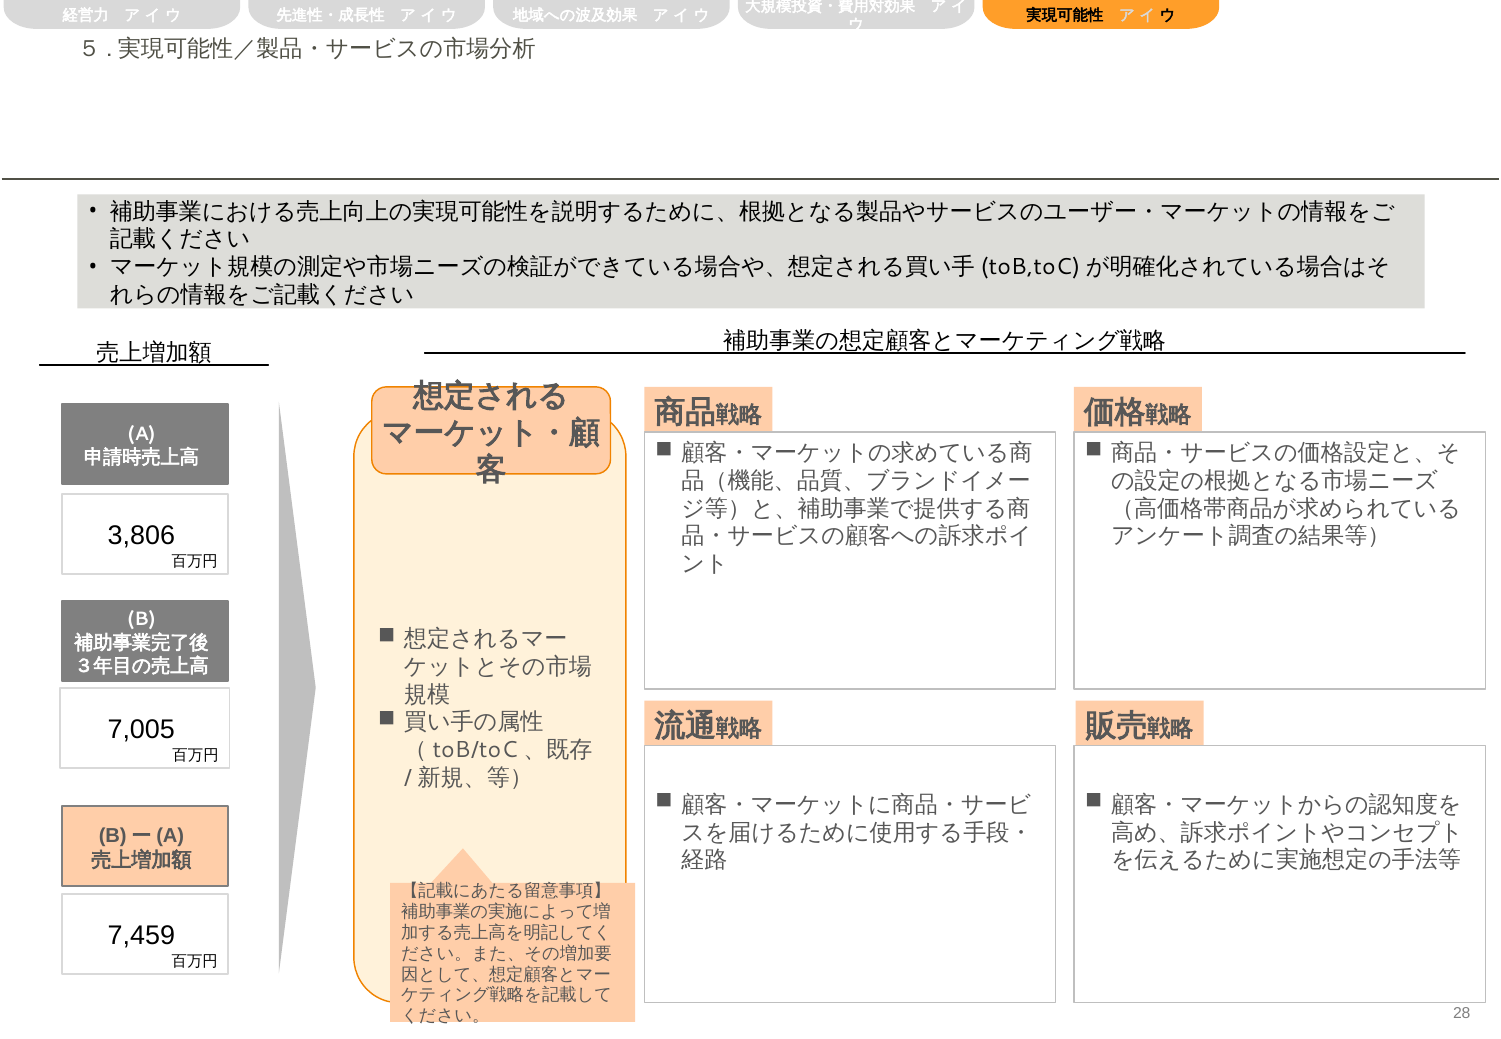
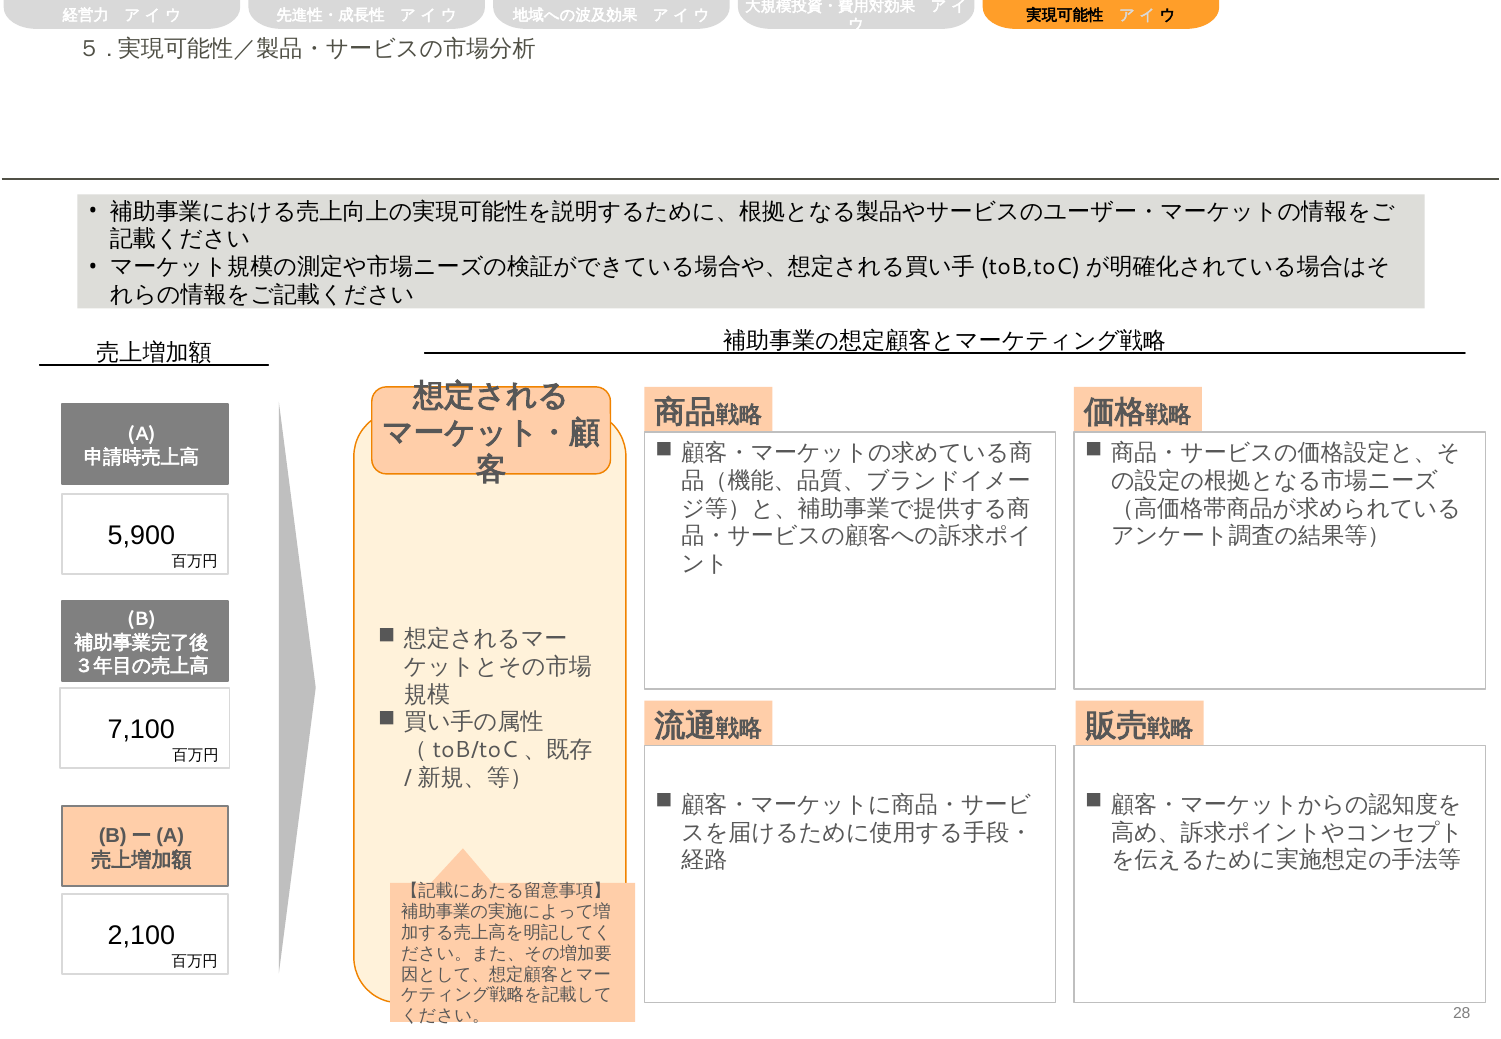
3,806: 3,806 -> 5,900 (141, 536)
7,005: 7,005 -> 7,100 (141, 730)
7,459: 7,459 -> 2,100 (141, 936)
